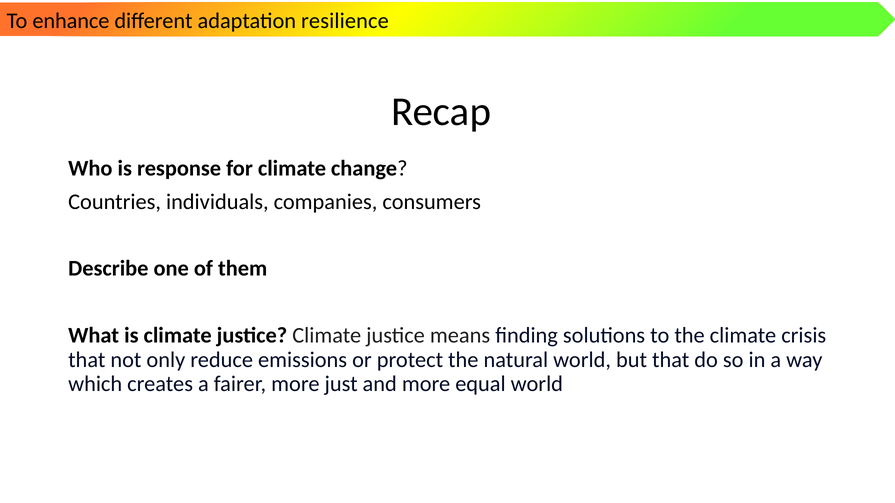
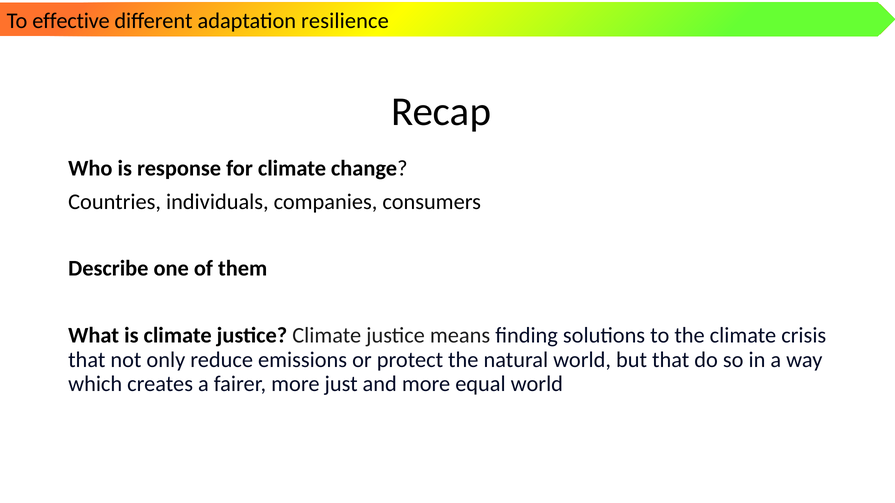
enhance: enhance -> effective (71, 21)
